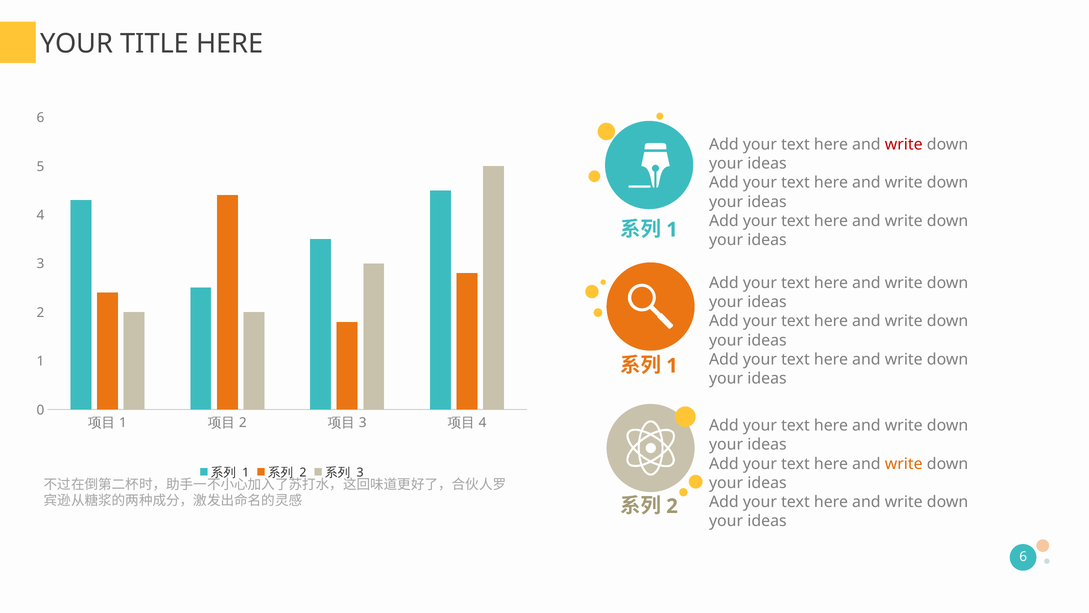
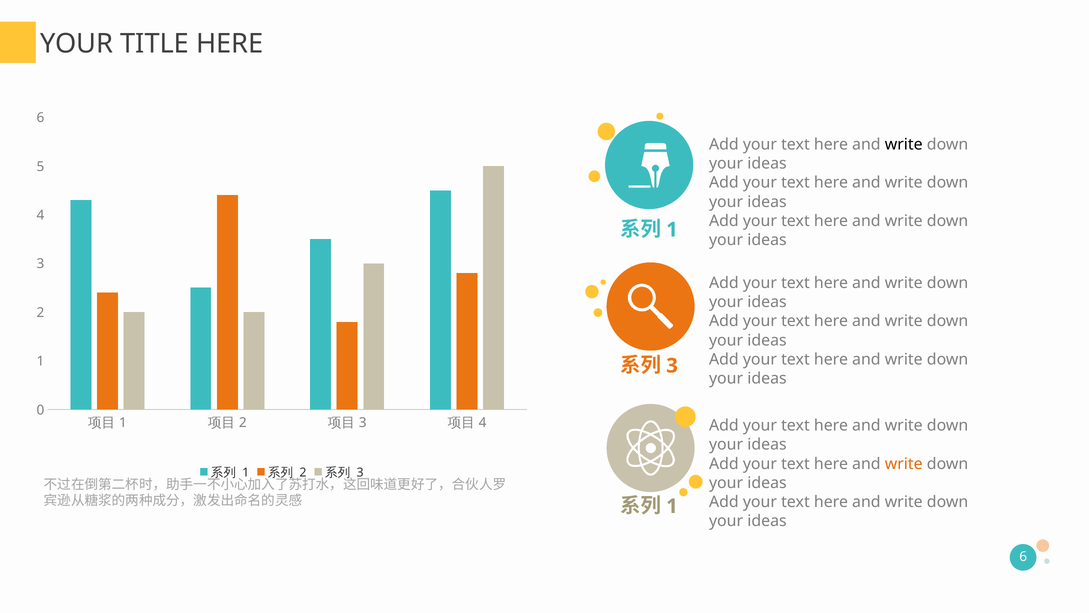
write colour: red -> black (904, 144)
1: 1 -> 3 (672, 365)
2: 2 -> 1 (672, 506)
